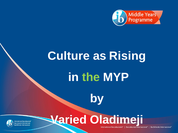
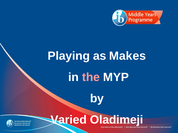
Culture: Culture -> Playing (69, 56)
Rising: Rising -> Makes (128, 56)
the colour: light green -> pink (91, 77)
